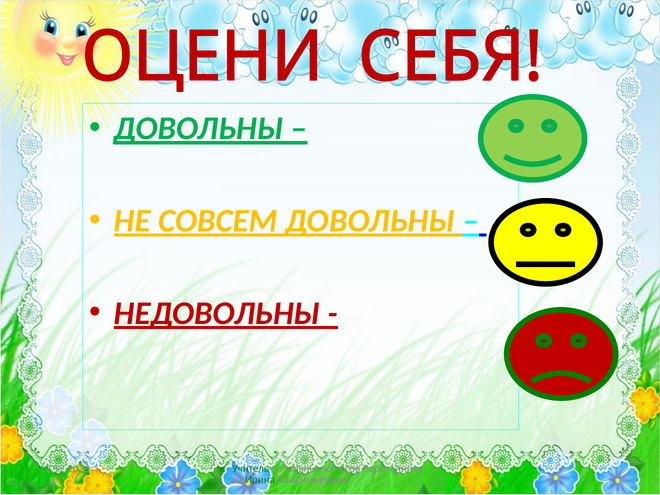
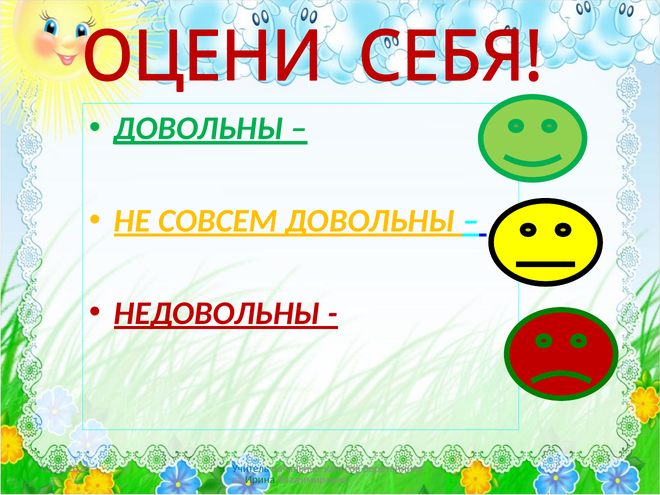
Учитель colour: green -> blue (251, 469)
